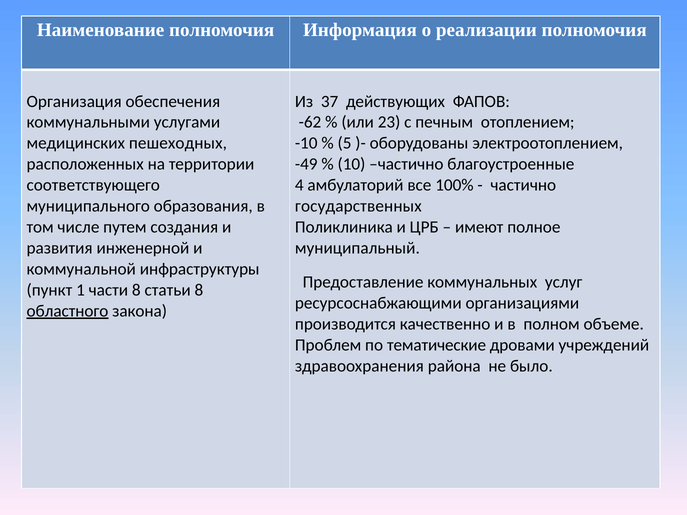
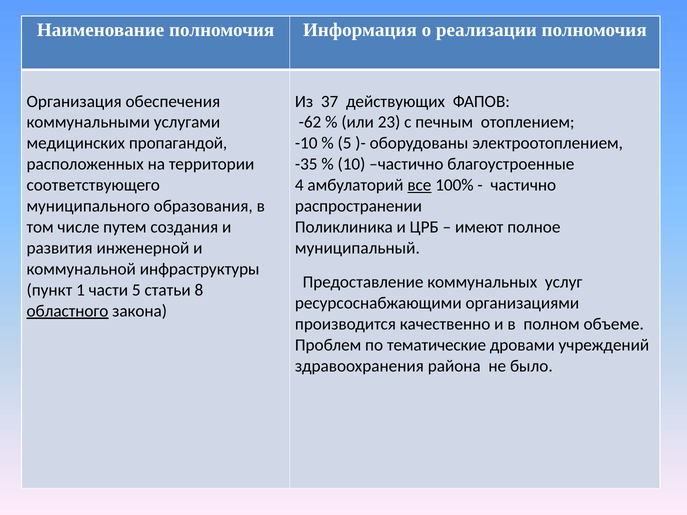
пешеходных: пешеходных -> пропагандой (178, 143)
-49: -49 -> -35 (306, 164)
все underline: none -> present (419, 185)
государственных: государственных -> распространении (358, 206)
части 8: 8 -> 5 (136, 290)
